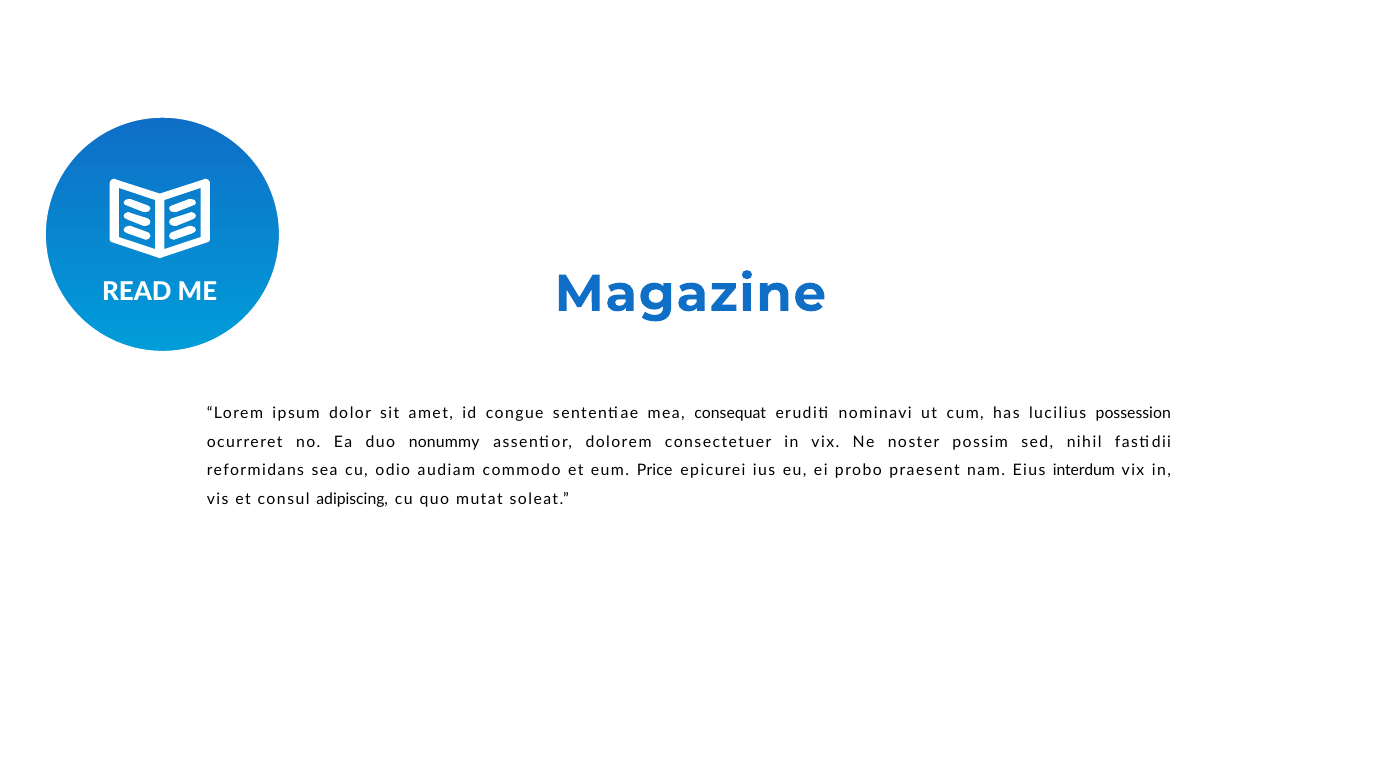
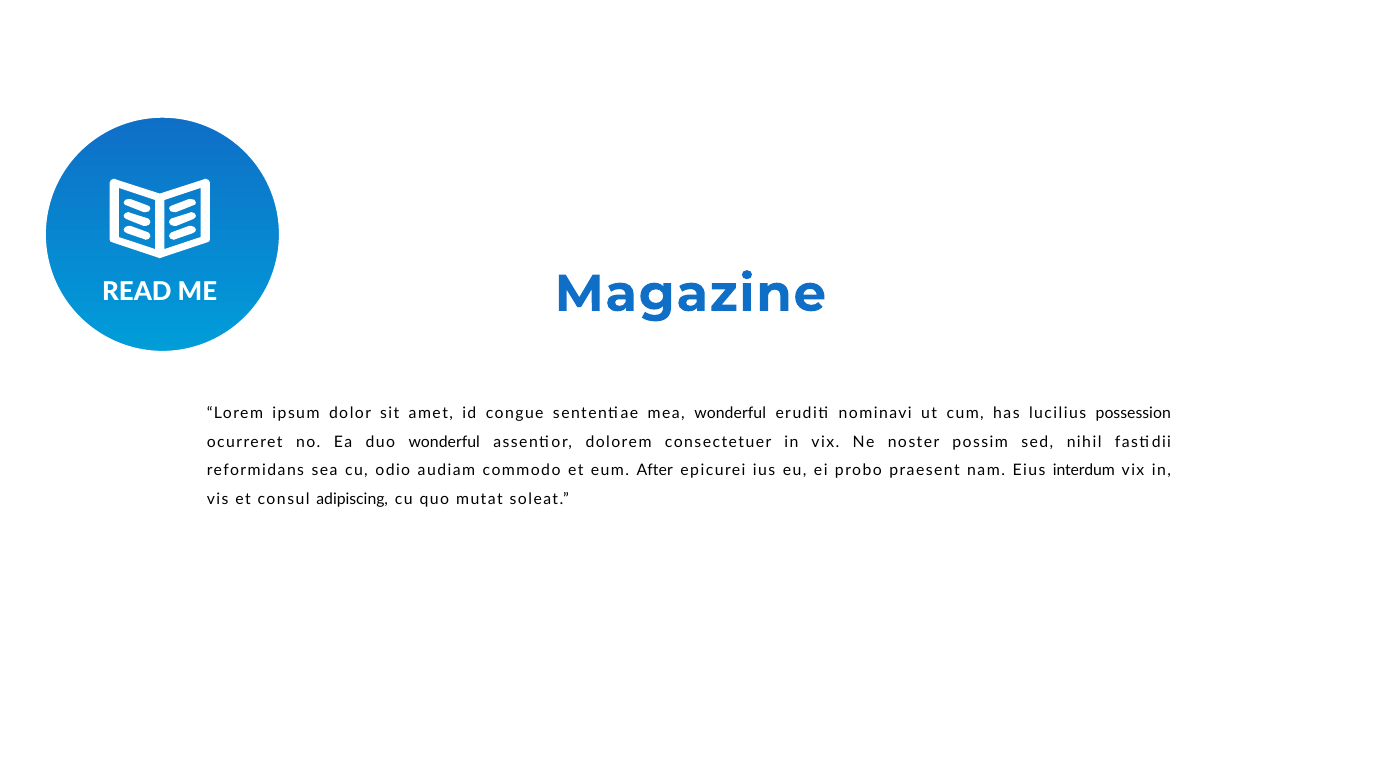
mea consequat: consequat -> wonderful (730, 414)
duo nonummy: nonummy -> wonderful (444, 442)
Price: Price -> After (655, 471)
